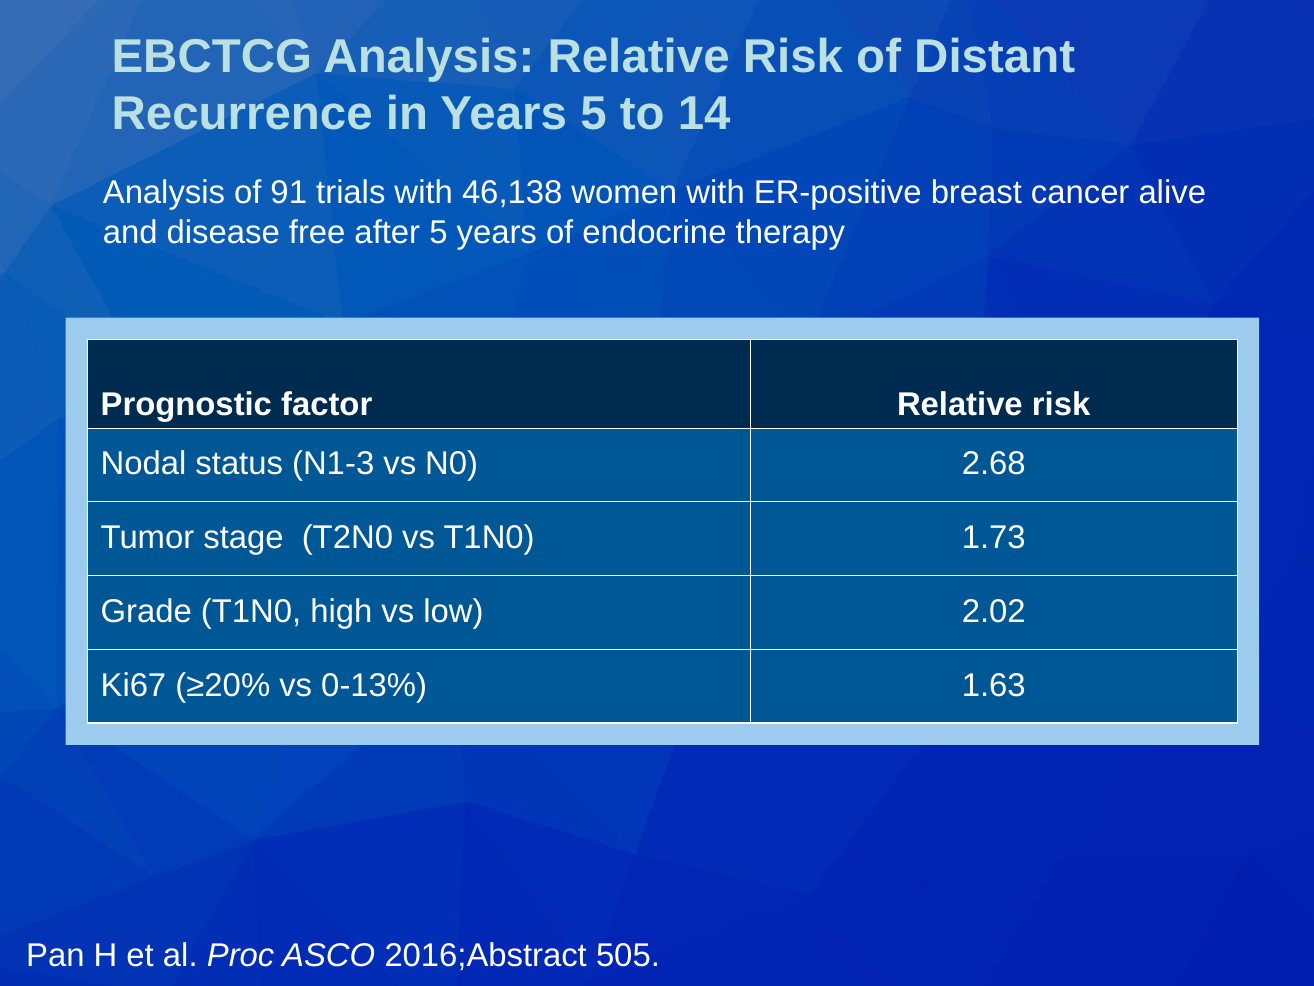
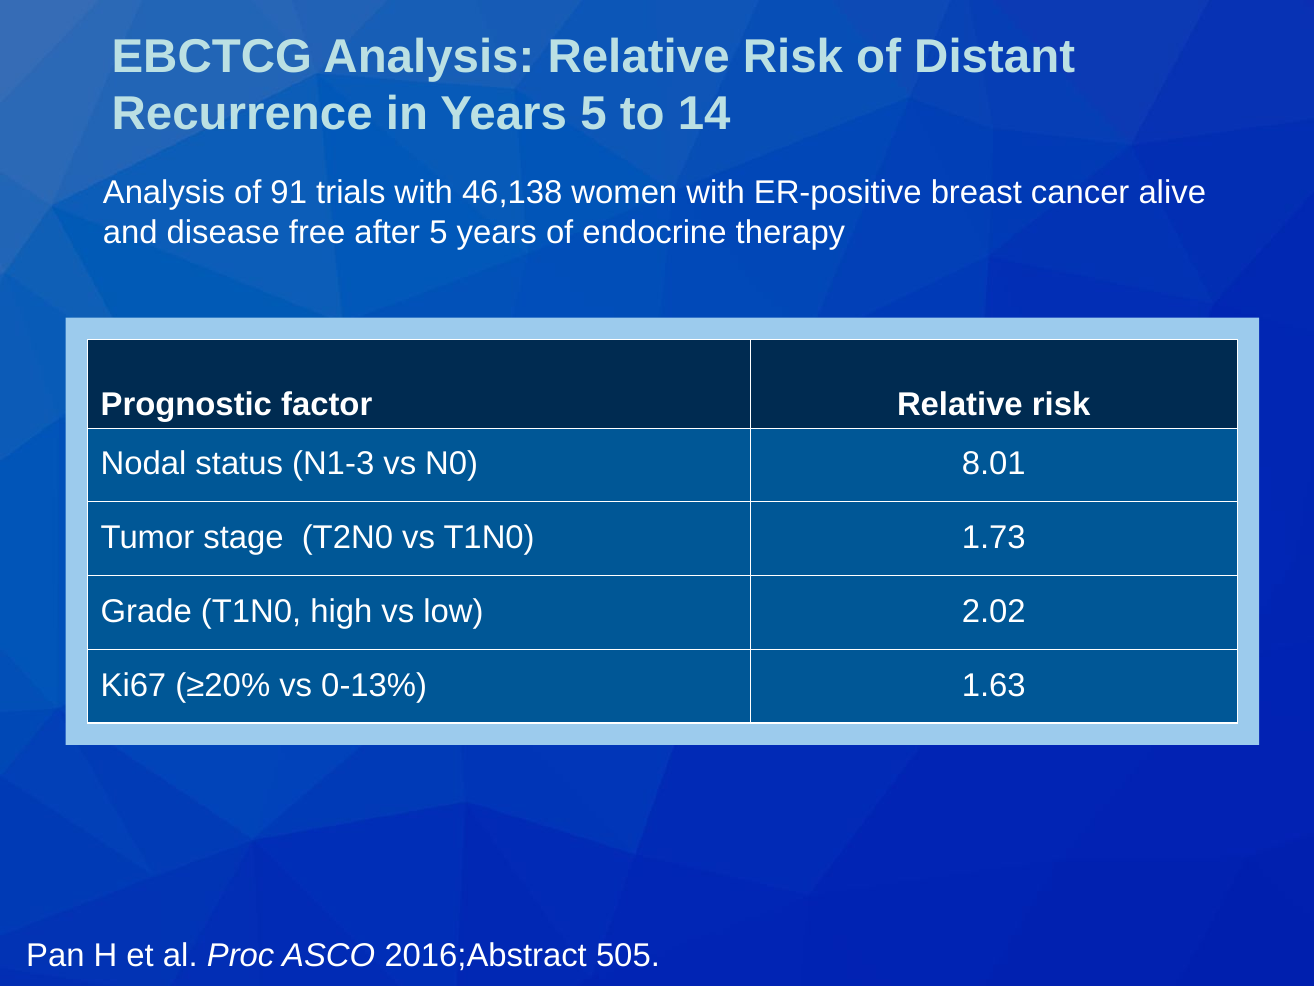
2.68: 2.68 -> 8.01 (994, 464)
